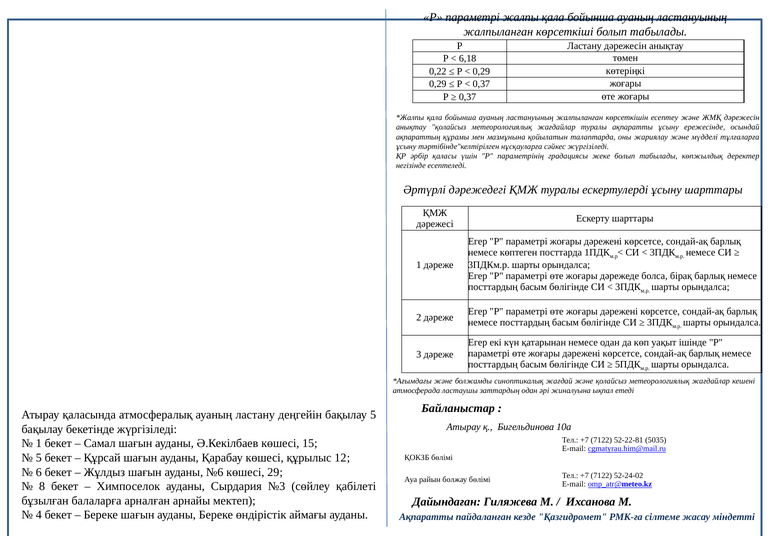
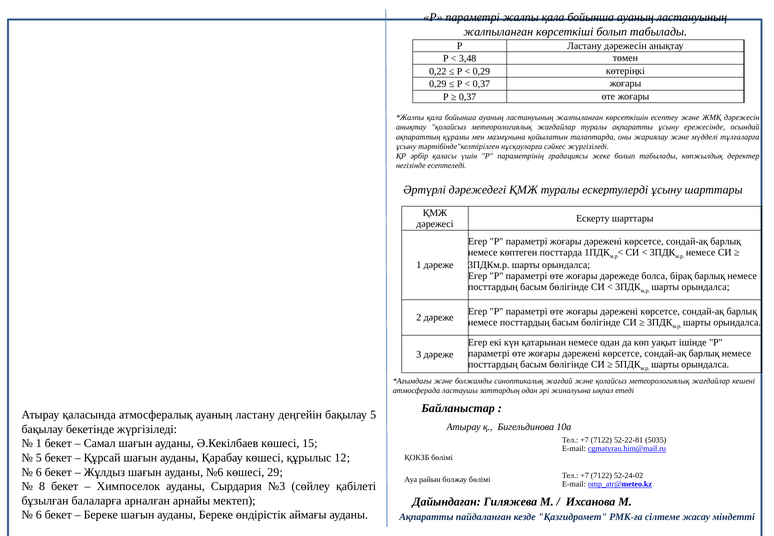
6,18: 6,18 -> 3,48 (468, 58)
4: 4 -> 6 (39, 515)
